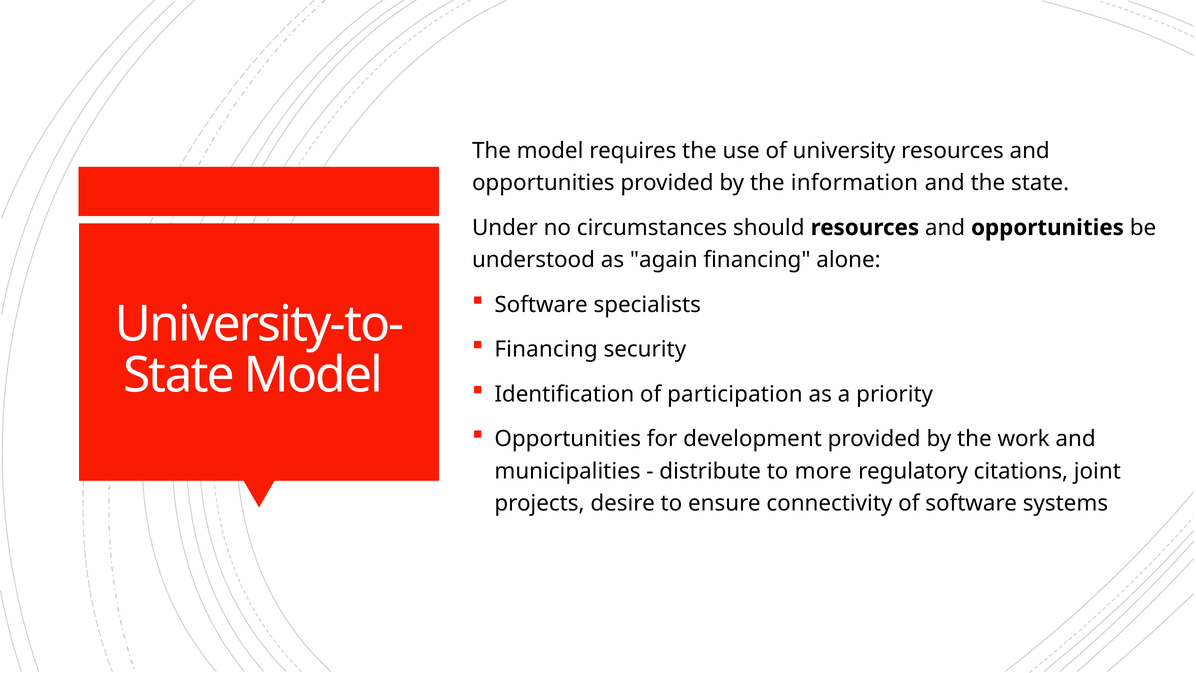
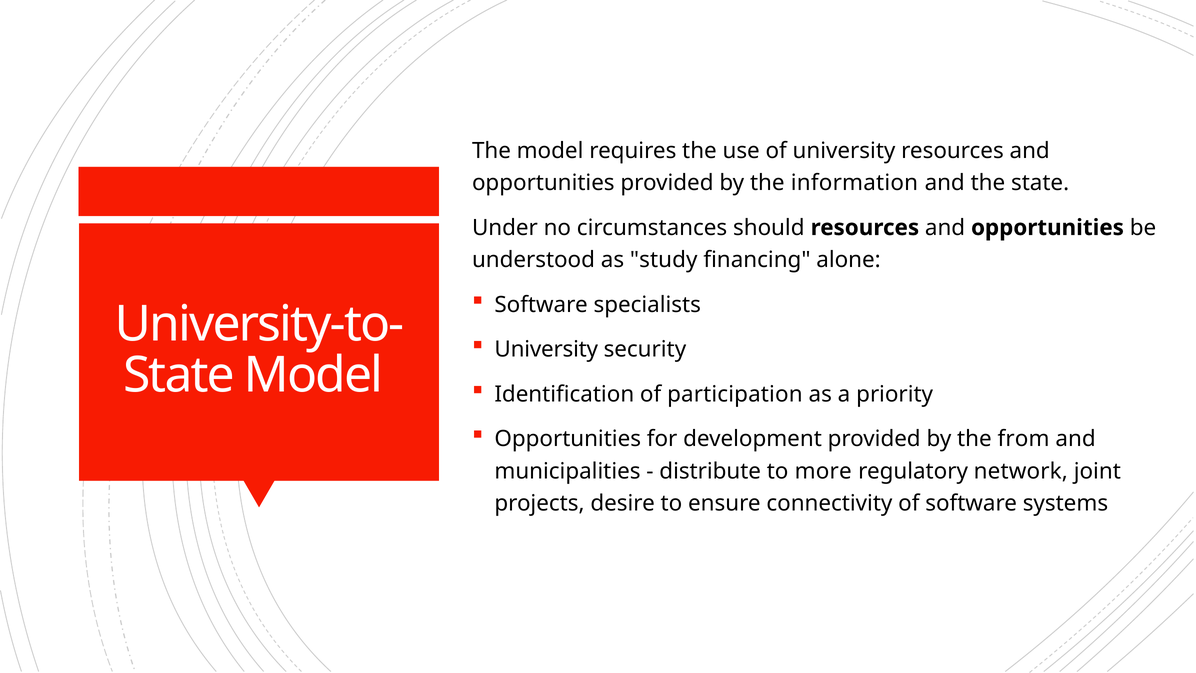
again: again -> study (664, 260)
Financing: Financing -> University (546, 349)
work: work -> from (1024, 439)
citations: citations -> network (1021, 471)
